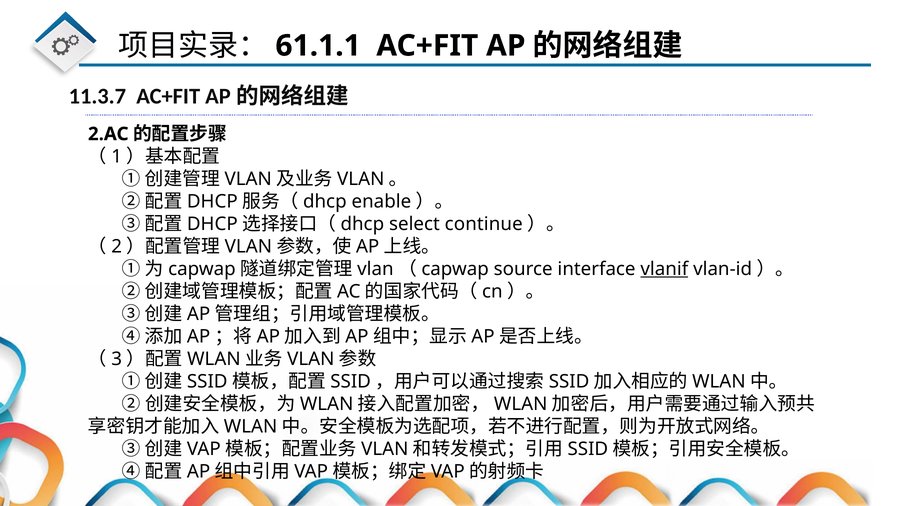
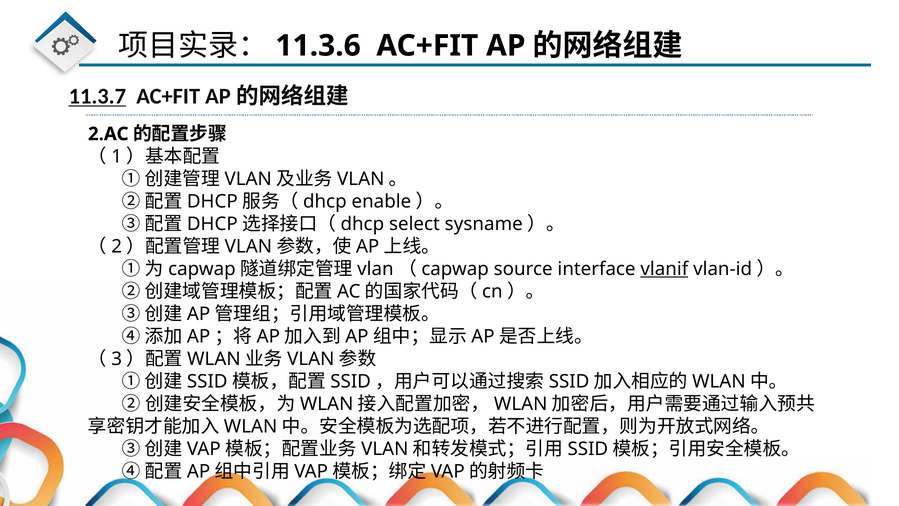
61.1.1: 61.1.1 -> 11.3.6 (318, 46)
11.3.7 underline: none -> present (97, 96)
continue: continue -> sysname (484, 224)
